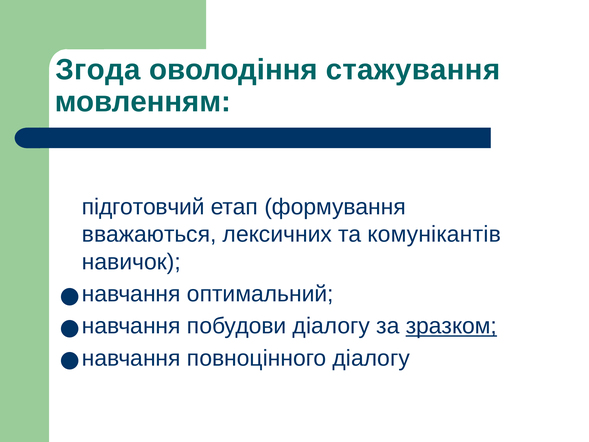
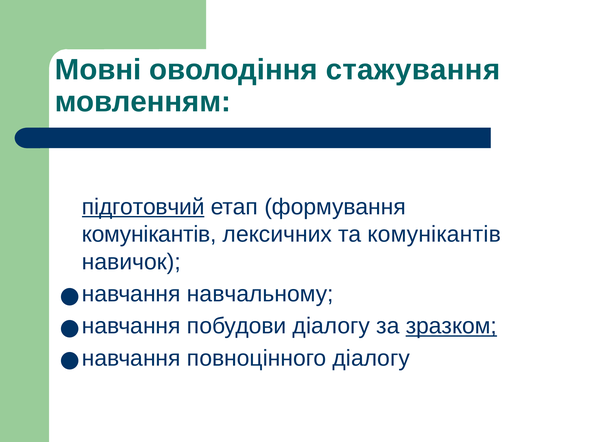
Згода: Згода -> Мовні (98, 70)
підготовчий underline: none -> present (143, 207)
вважаються: вважаються -> комунікантів (149, 234)
оптимальний: оптимальний -> навчальному (260, 294)
